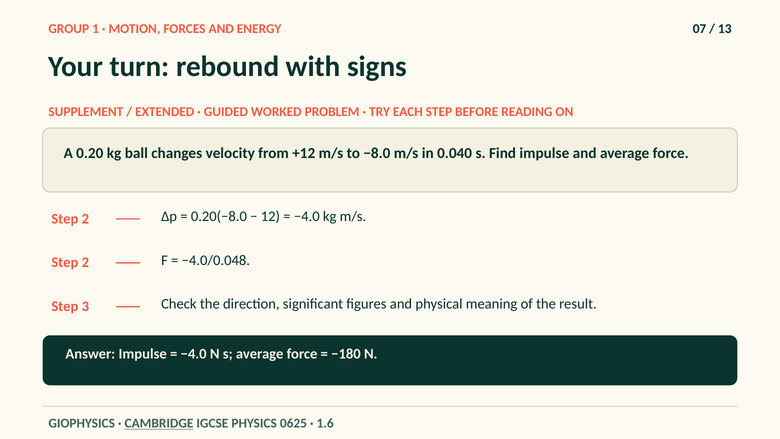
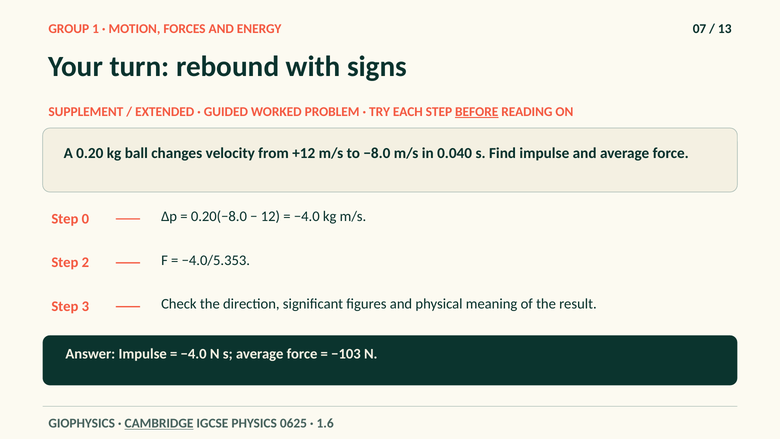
BEFORE underline: none -> present (477, 112)
2: 2 -> 0 (85, 219)
−4.0/0.048: −4.0/0.048 -> −4.0/5.353 (216, 260)
−180: −180 -> −103 (346, 354)
